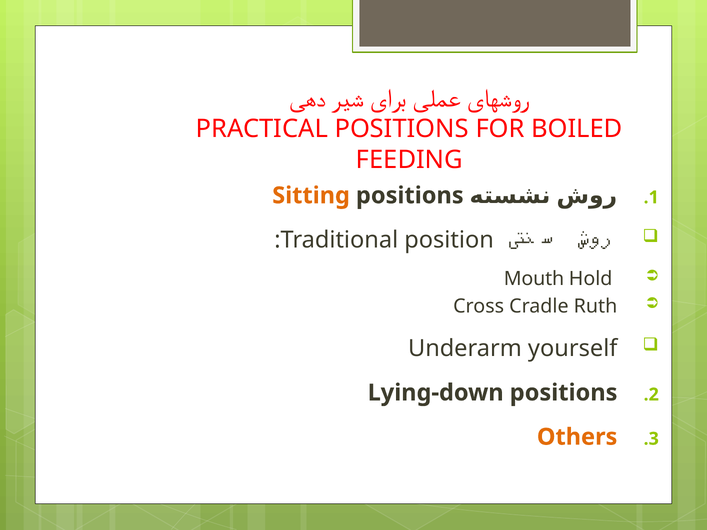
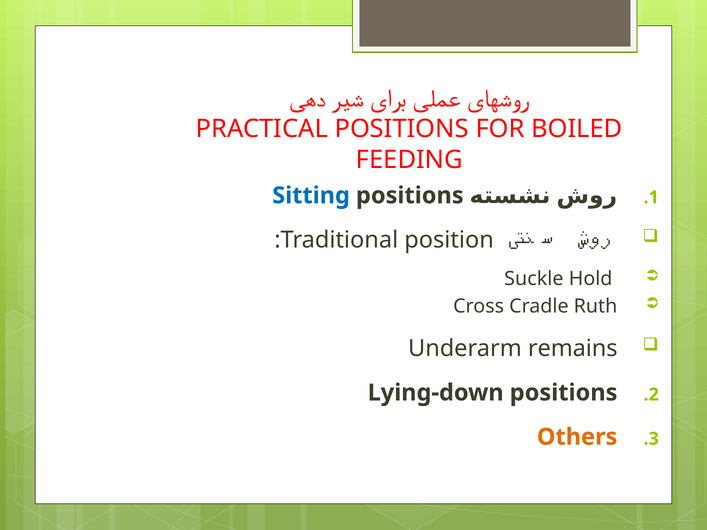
Sitting colour: orange -> blue (311, 196)
Mouth: Mouth -> Suckle (534, 279)
yourself: yourself -> remains (573, 349)
